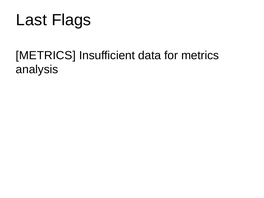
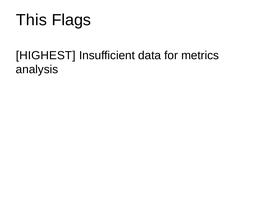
Last: Last -> This (31, 20)
METRICS: METRICS -> HIGHEST (46, 55)
